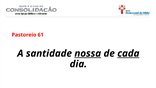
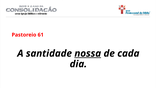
cada underline: present -> none (128, 53)
